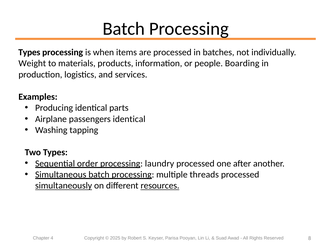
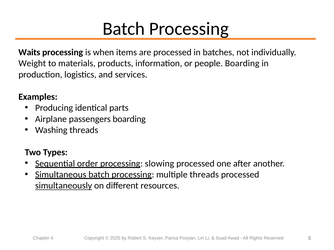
Types: Types -> Waits (29, 52)
passengers identical: identical -> boarding (129, 119)
Washing tapping: tapping -> threads (84, 130)
laundry: laundry -> slowing (160, 164)
resources underline: present -> none (160, 186)
